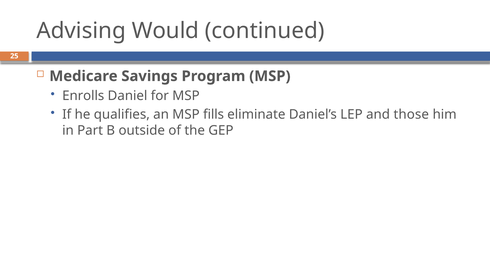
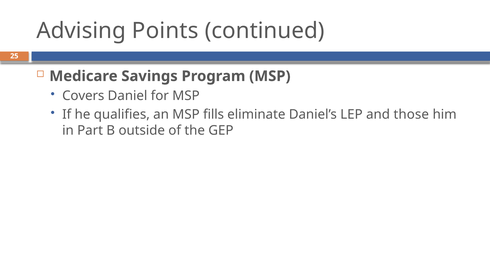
Would: Would -> Points (165, 31)
Enrolls: Enrolls -> Covers (83, 96)
